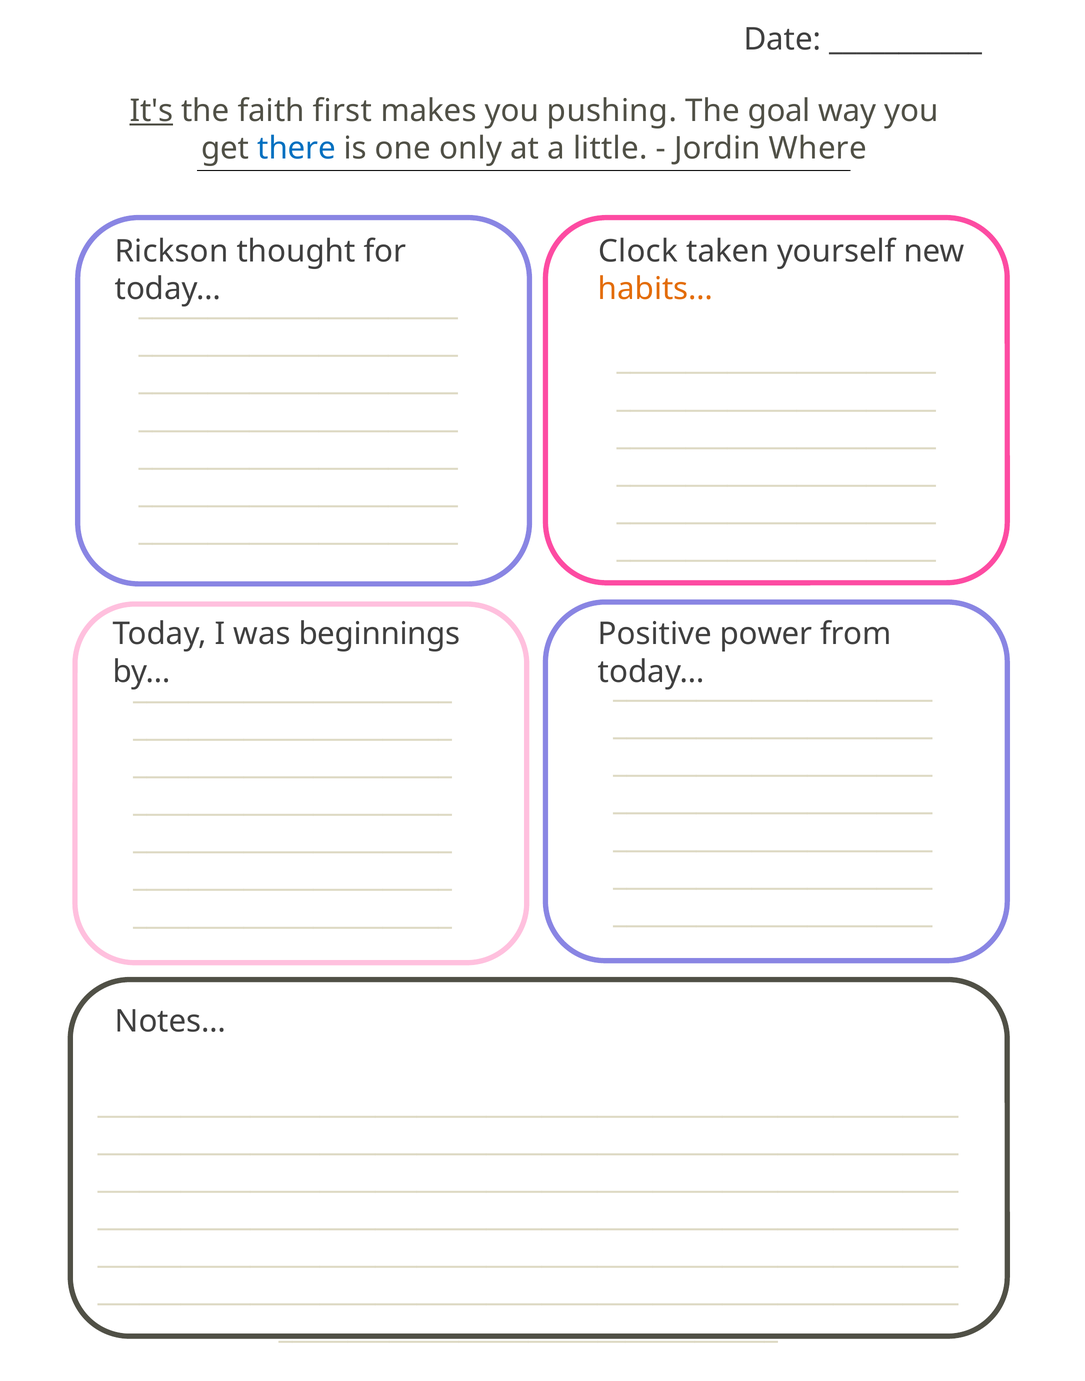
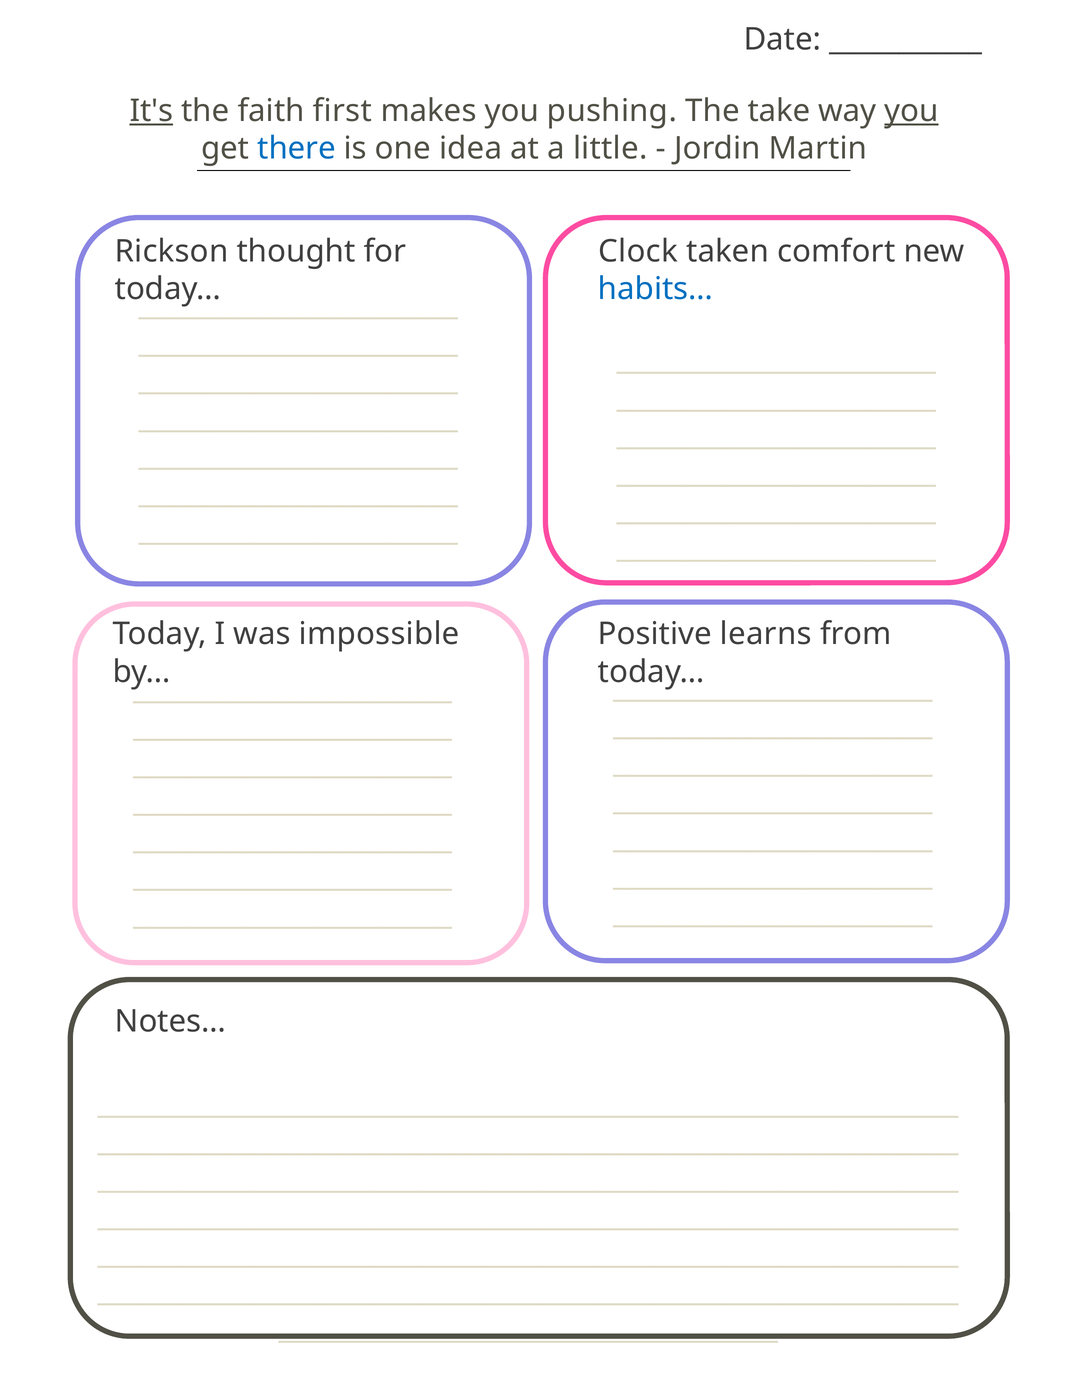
goal: goal -> take (779, 111)
you underline: none -> present (912, 111)
only: only -> idea (471, 148)
Where: Where -> Martin (818, 148)
yourself: yourself -> comfort (836, 251)
habits… colour: orange -> blue (656, 289)
beginnings: beginnings -> impossible (379, 634)
power: power -> learns (766, 634)
